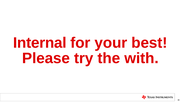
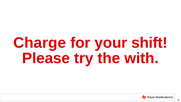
Internal: Internal -> Charge (40, 43)
best: best -> shift (149, 43)
